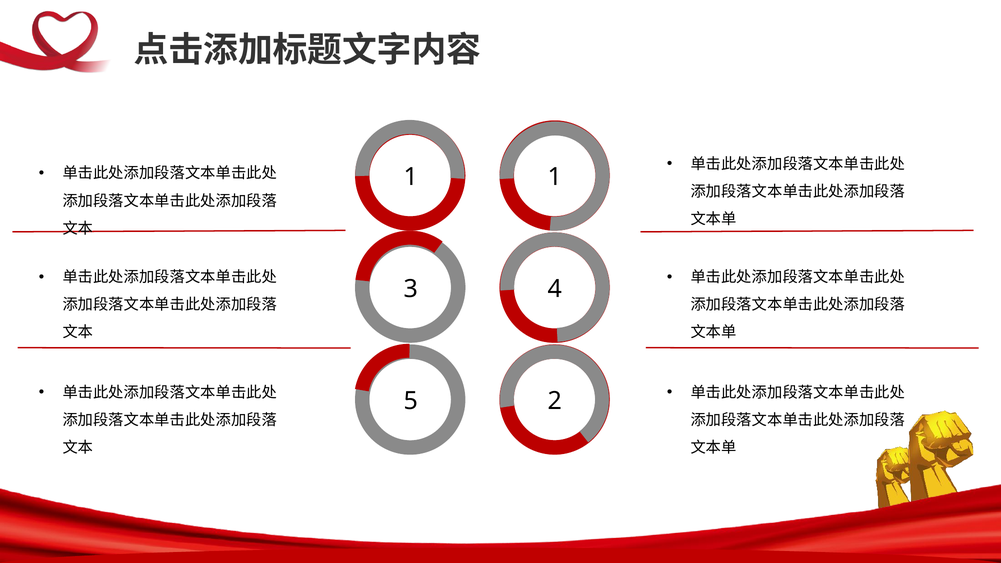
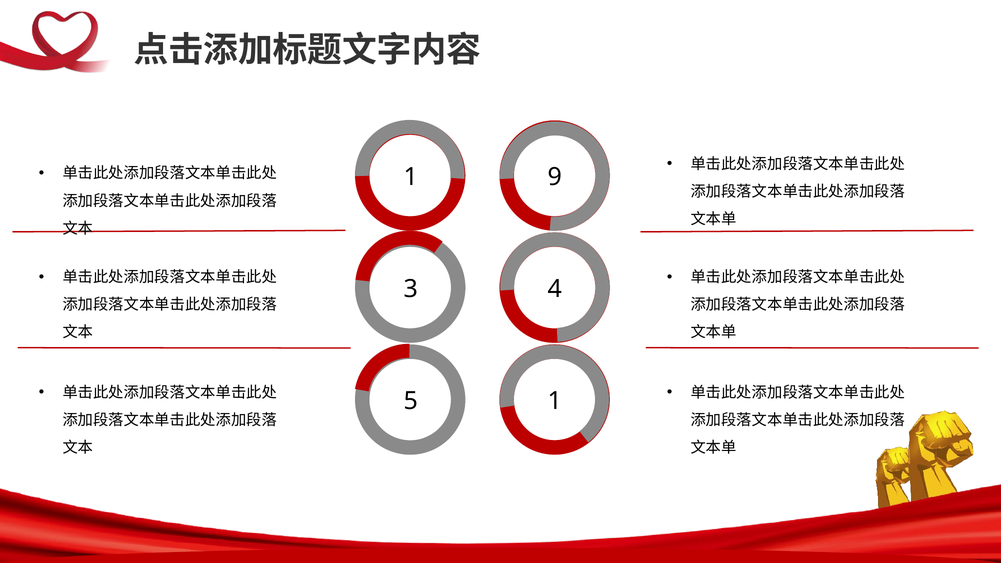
1 1: 1 -> 9 (555, 177)
5 2: 2 -> 1 (555, 401)
